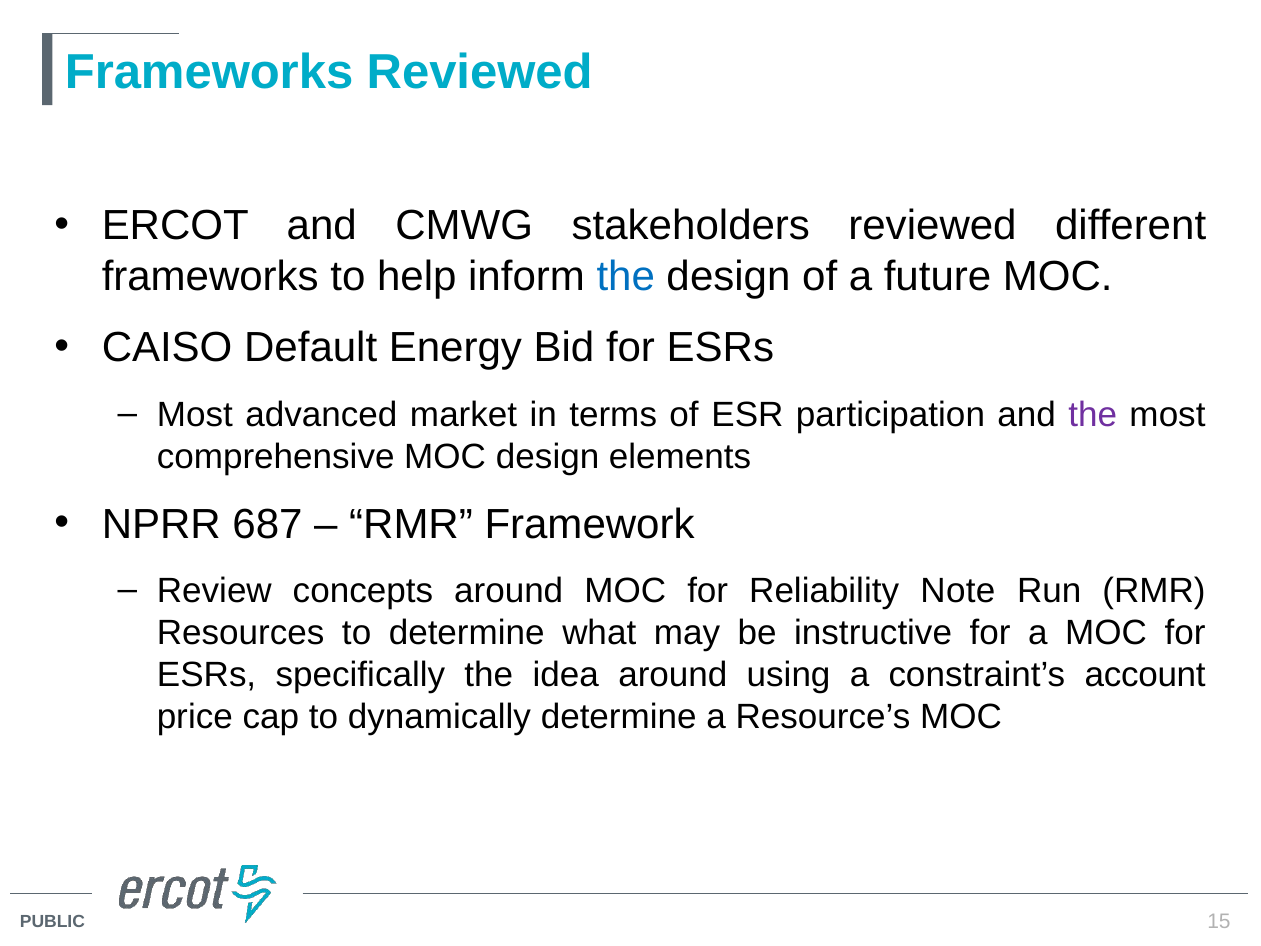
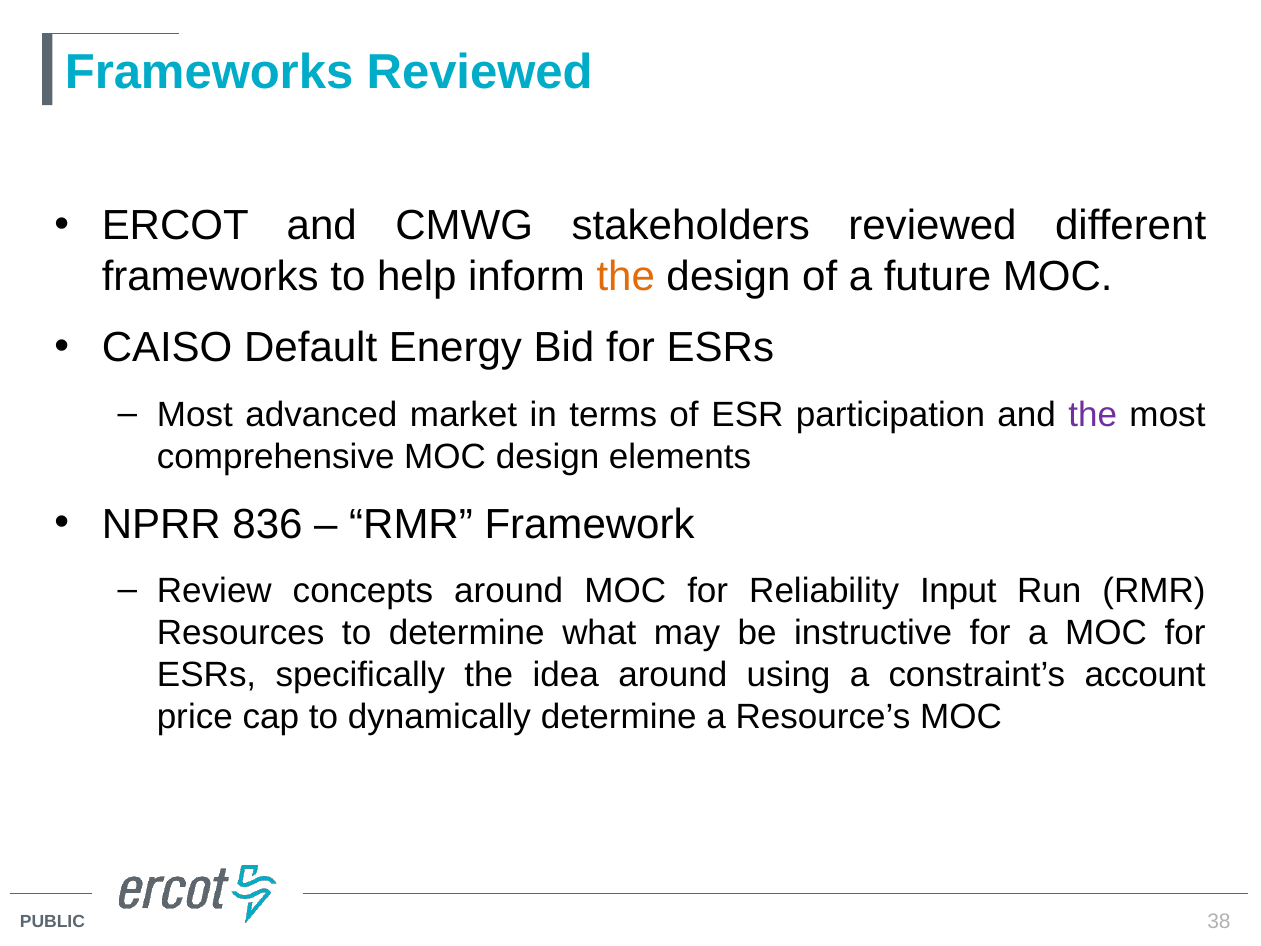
the colour: blue -> orange (626, 276)
687: 687 -> 836 (267, 524)
Note: Note -> Input (958, 591)
15: 15 -> 38 (1219, 921)
